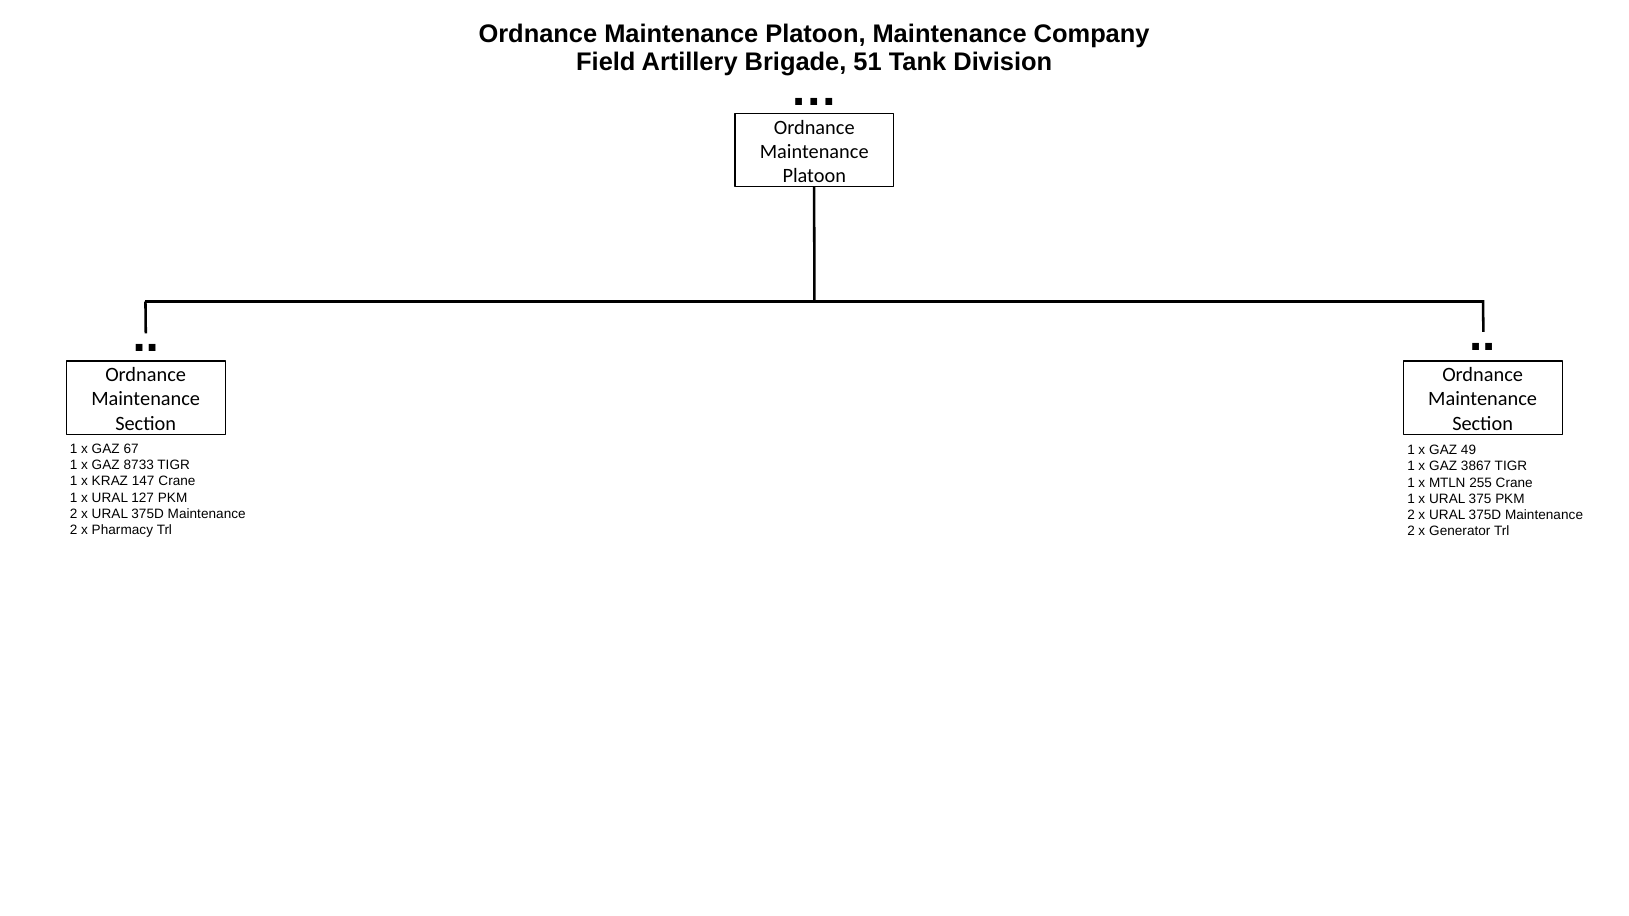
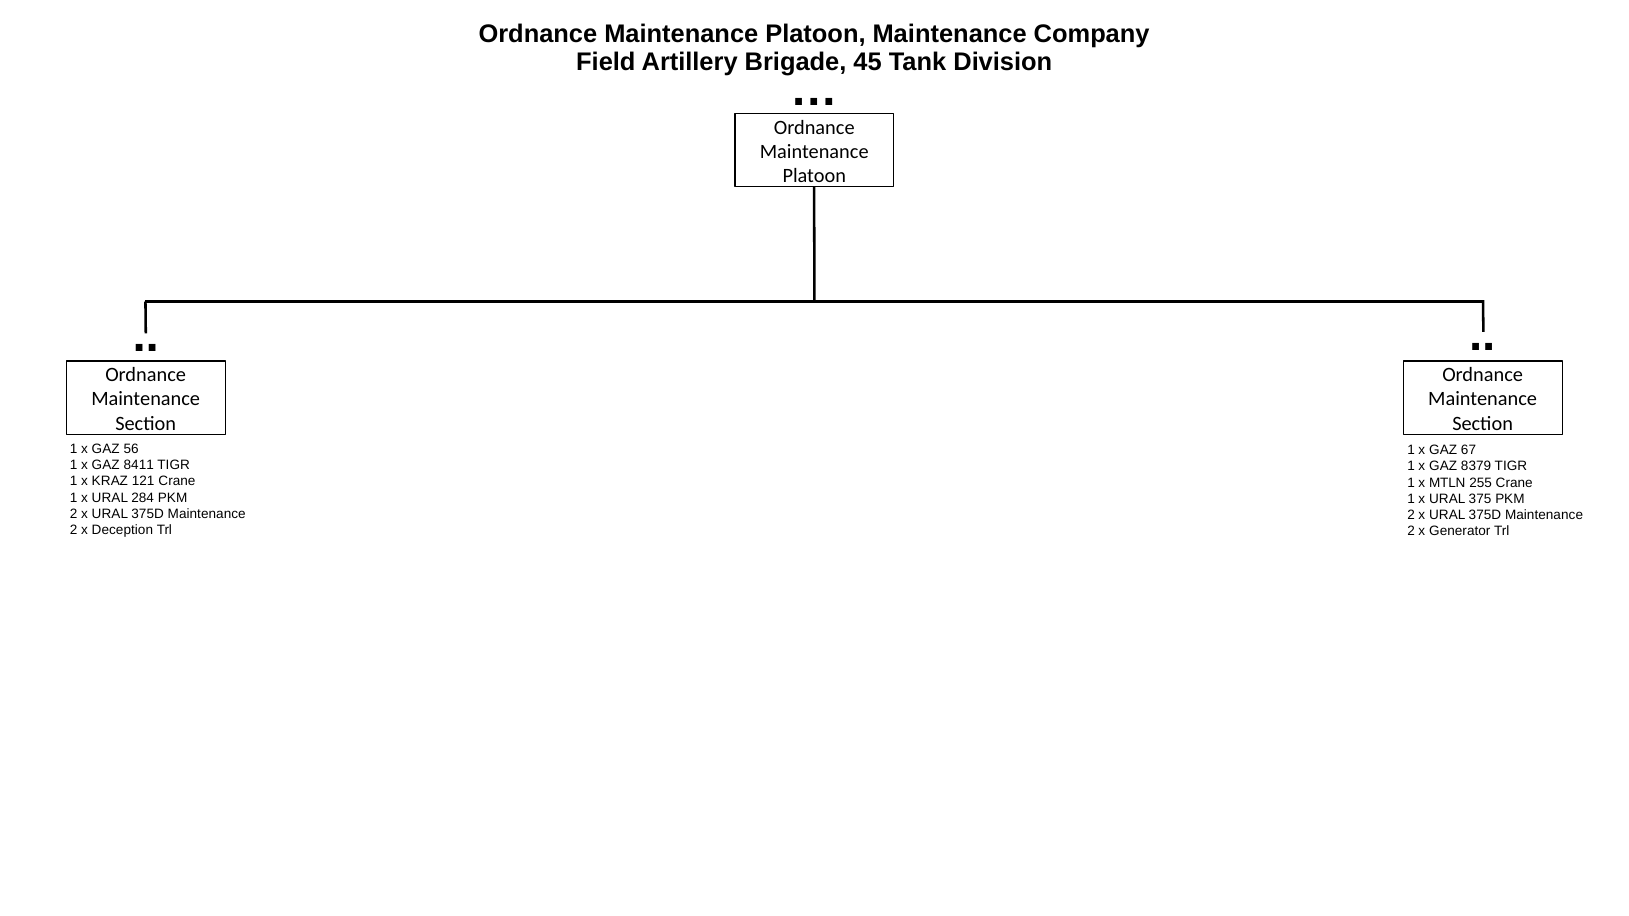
51: 51 -> 45 (868, 62)
67: 67 -> 56 (131, 449)
49: 49 -> 67 (1469, 450)
8733: 8733 -> 8411 (139, 465)
3867: 3867 -> 8379 (1476, 467)
147: 147 -> 121 (143, 482)
127: 127 -> 284 (143, 498)
Pharmacy: Pharmacy -> Deception (122, 530)
